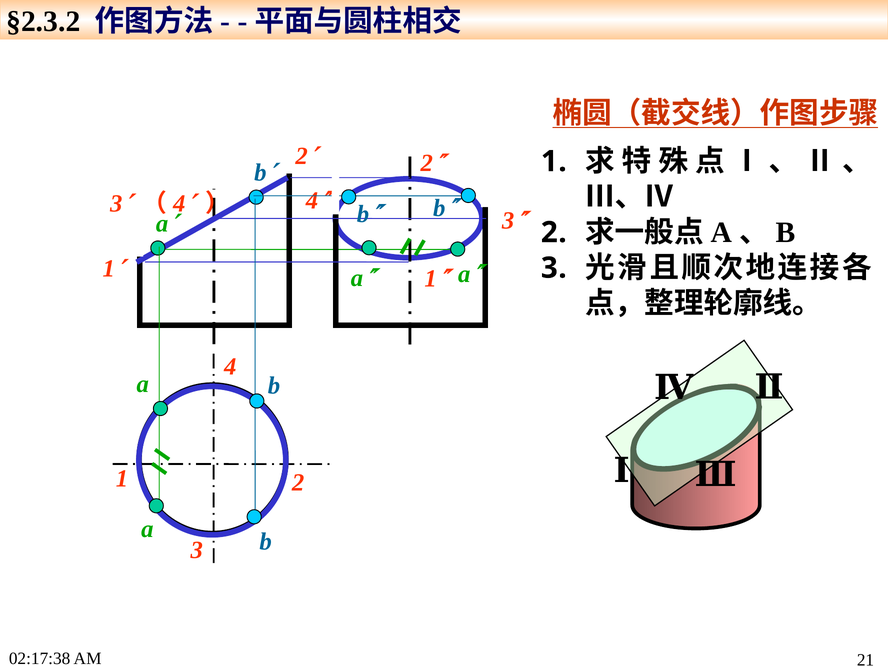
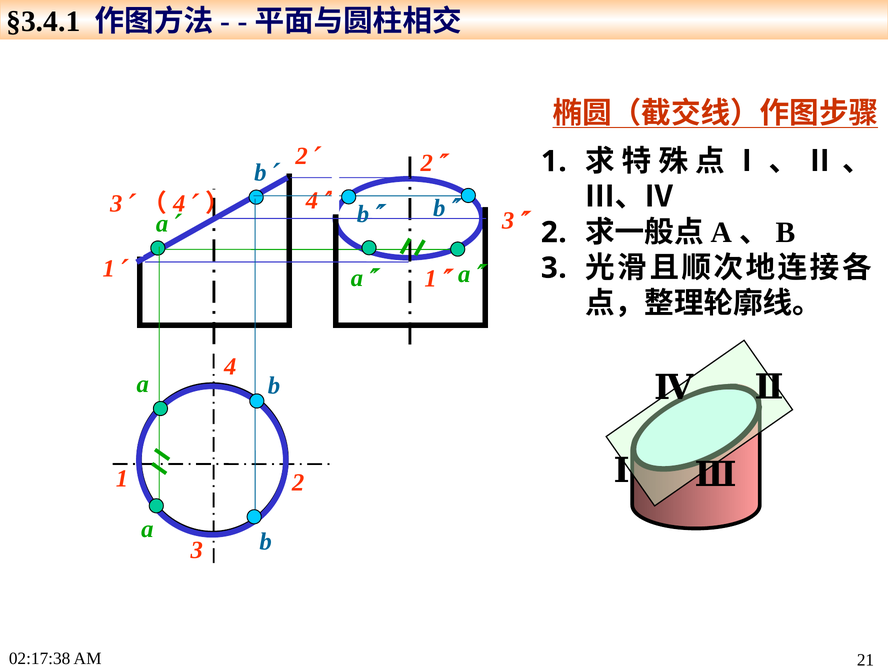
§2.3.2: §2.3.2 -> §3.4.1 (43, 22)
